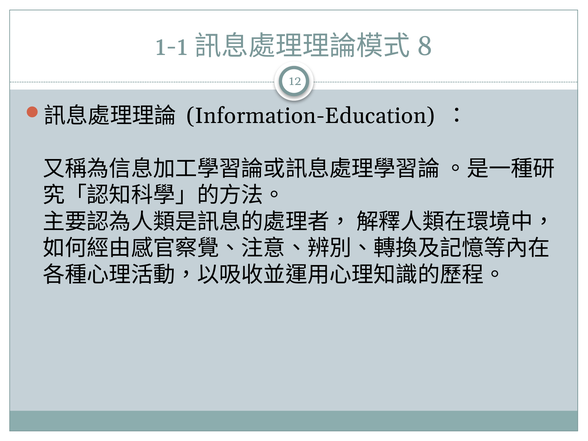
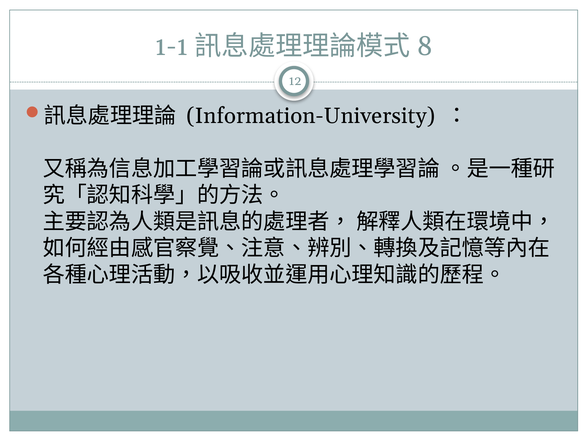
Information-Education: Information-Education -> Information-University (311, 116)
